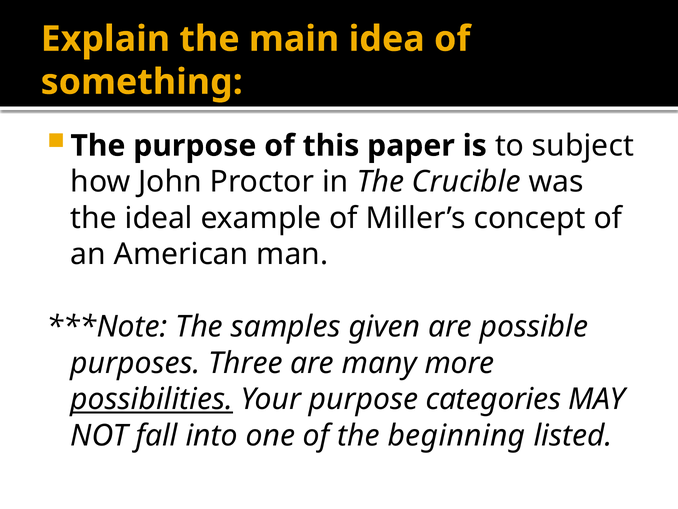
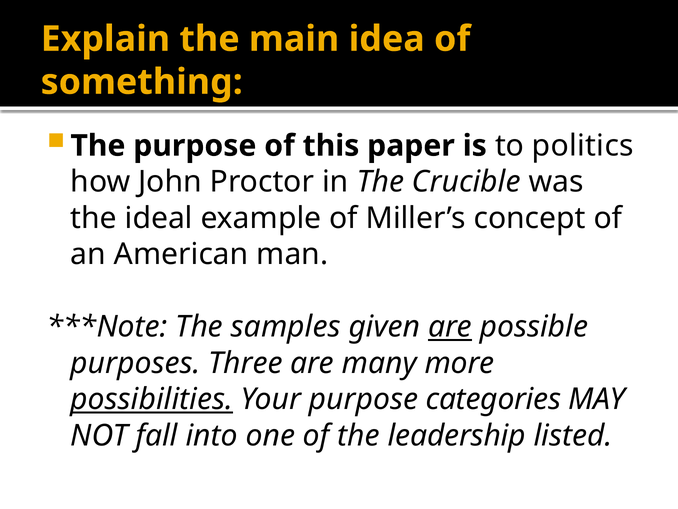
subject: subject -> politics (583, 146)
are underline: none -> present (450, 327)
beginning: beginning -> leadership (457, 435)
